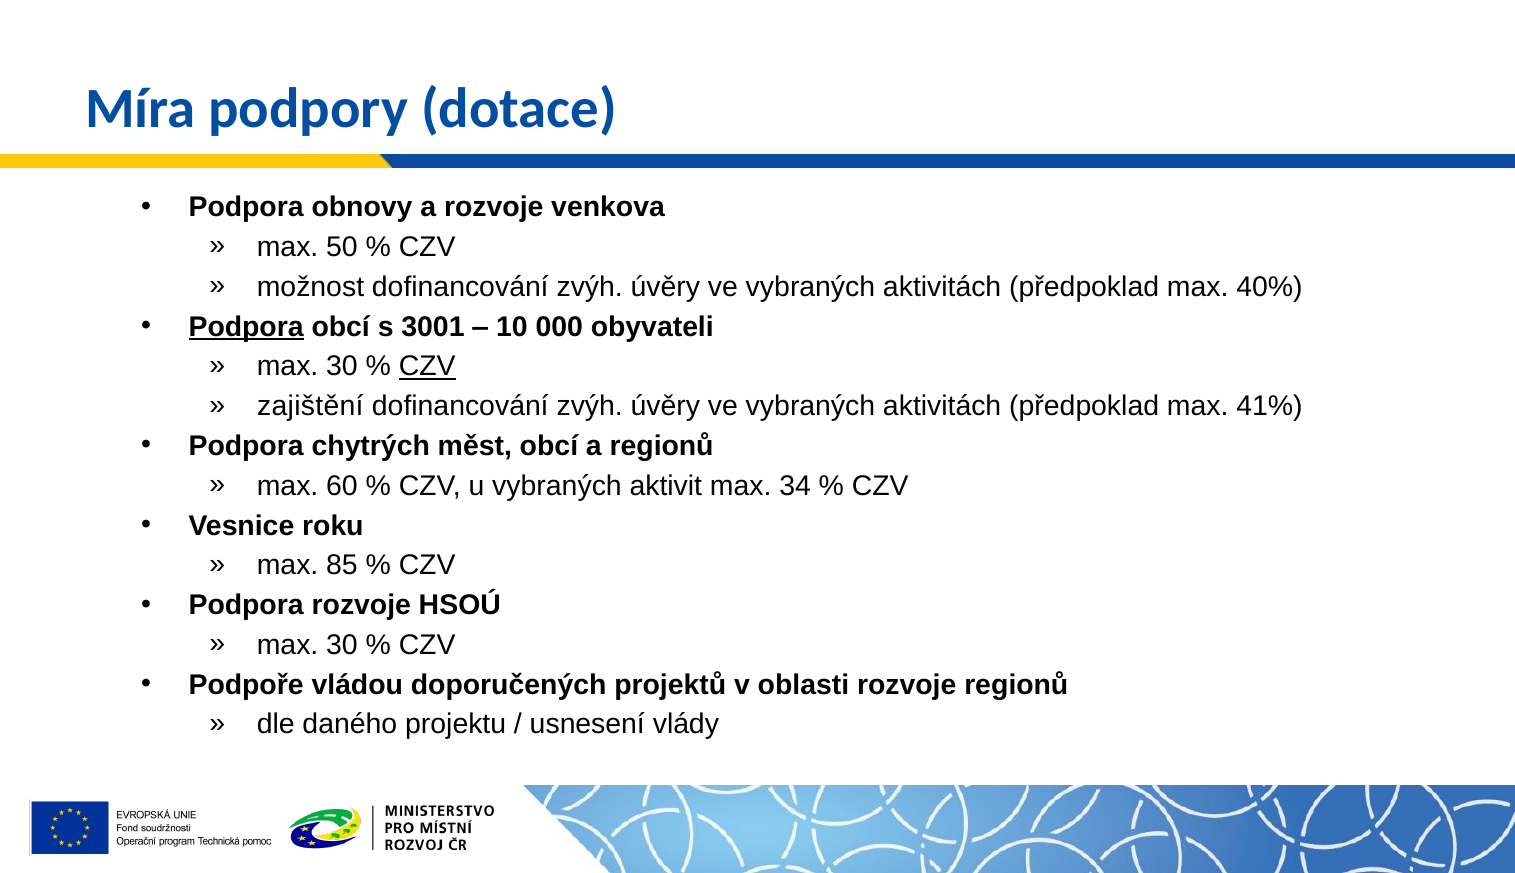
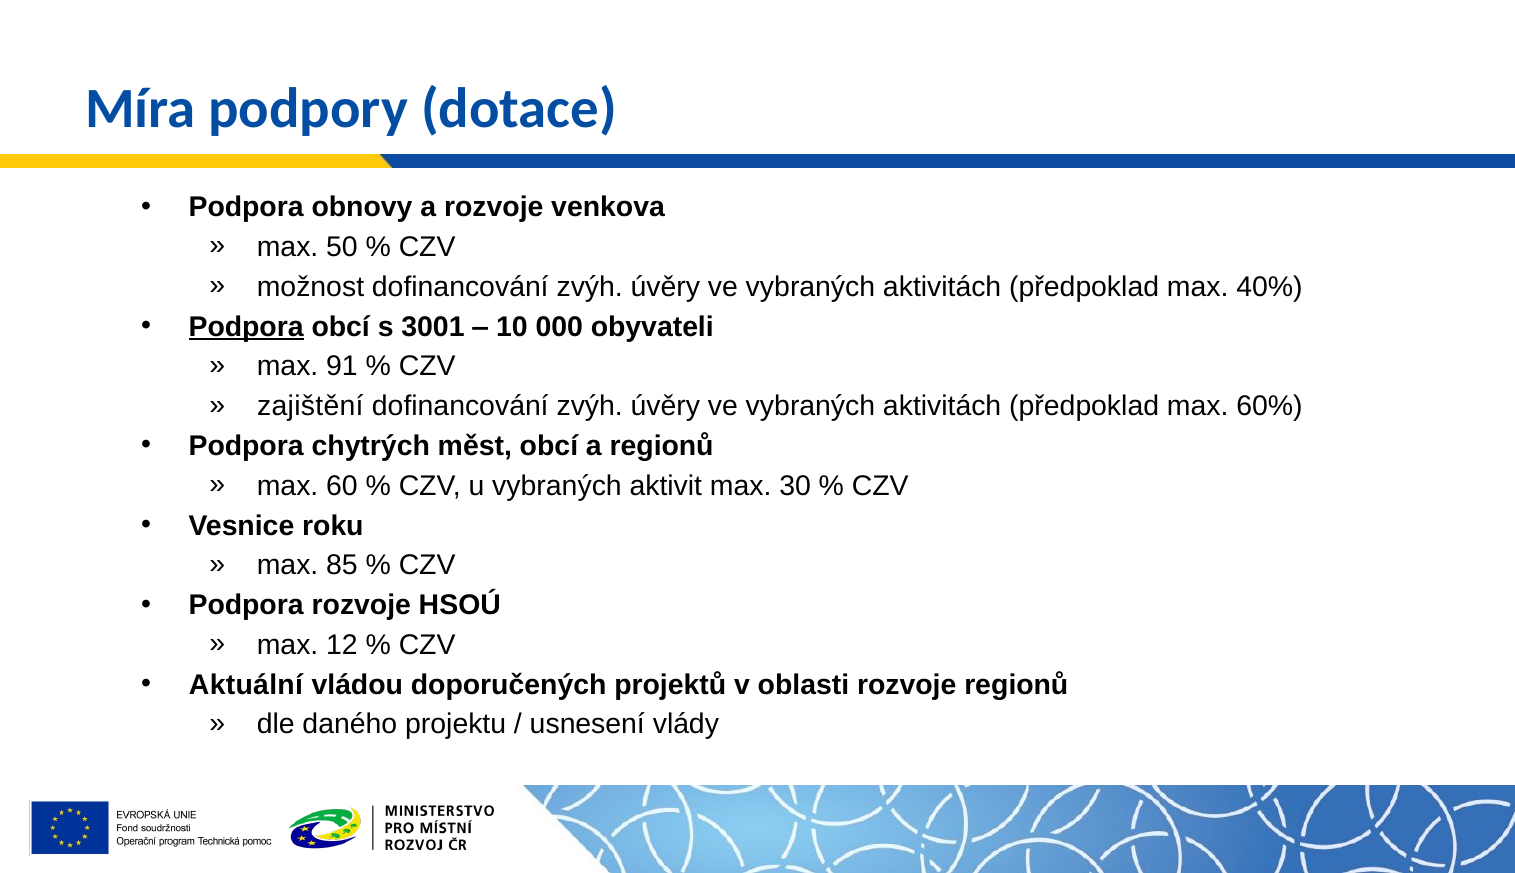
30: 30 -> 91 (342, 366)
CZV underline: present -> none (427, 366)
41%: 41% -> 60% (1269, 406)
34: 34 -> 30 (795, 486)
30: 30 -> 12 (342, 645)
Podpoře: Podpoře -> Aktuální (246, 685)
